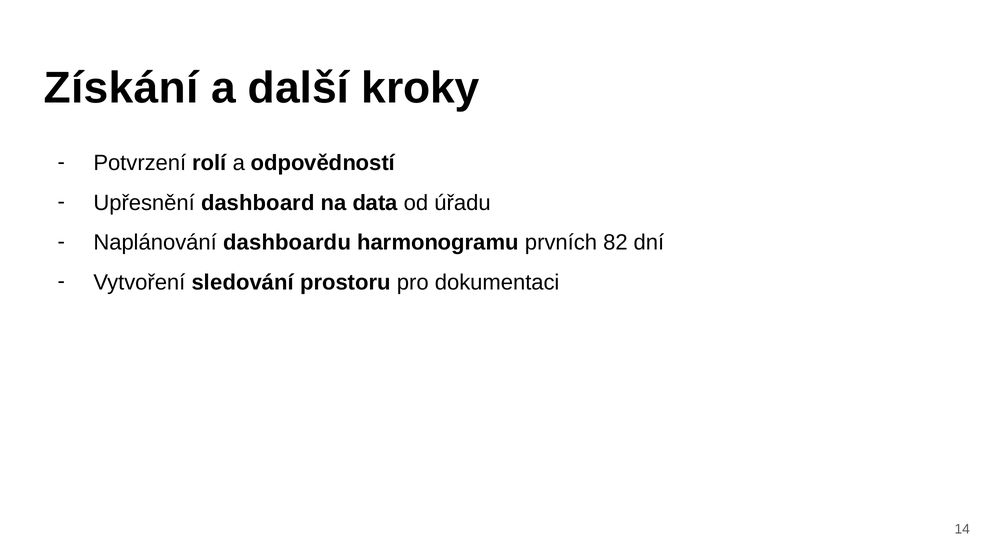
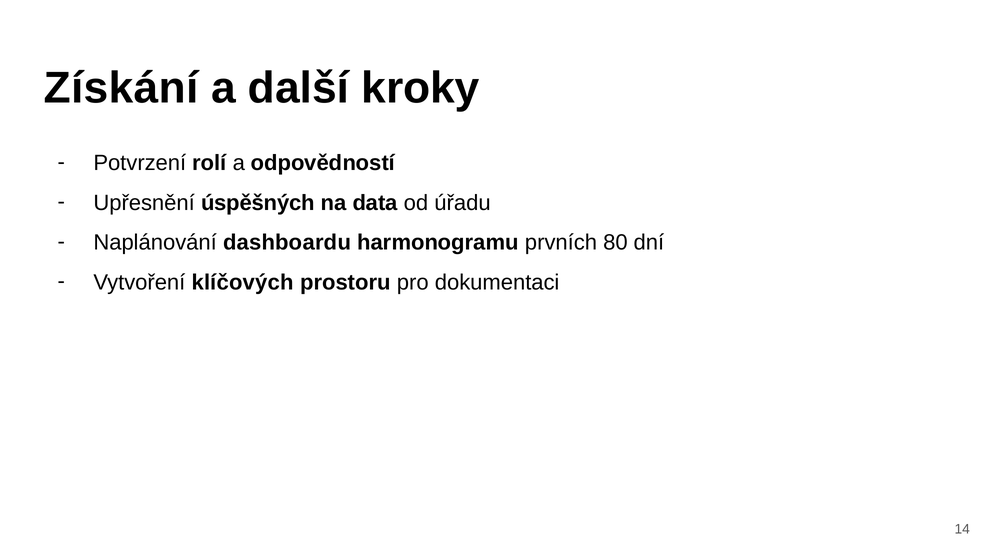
dashboard: dashboard -> úspěšných (258, 203)
82: 82 -> 80 (615, 242)
sledování: sledování -> klíčových (243, 282)
